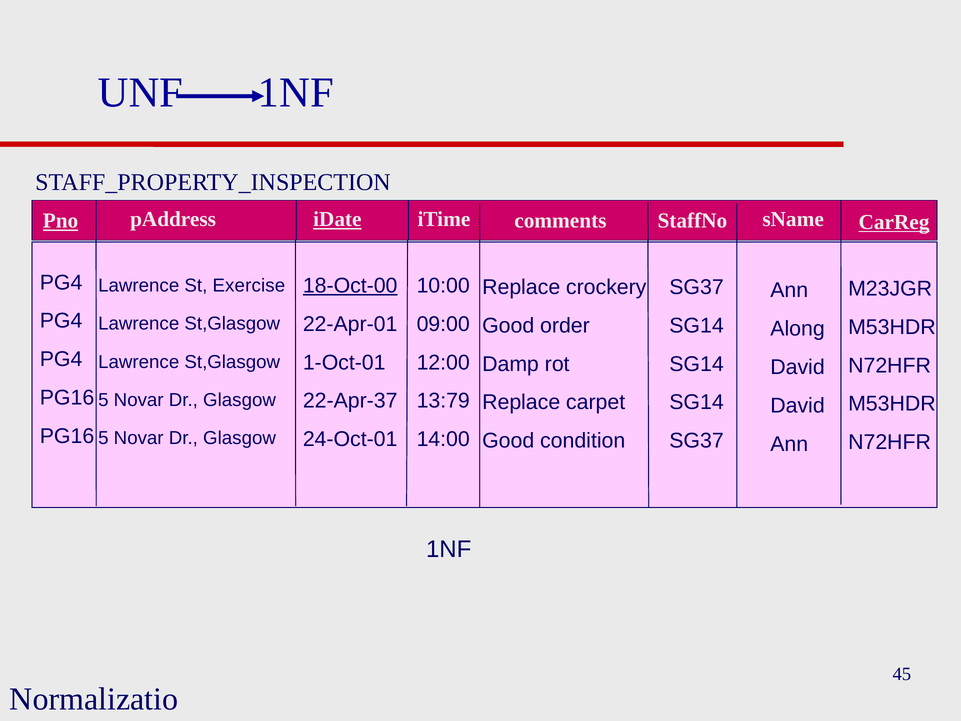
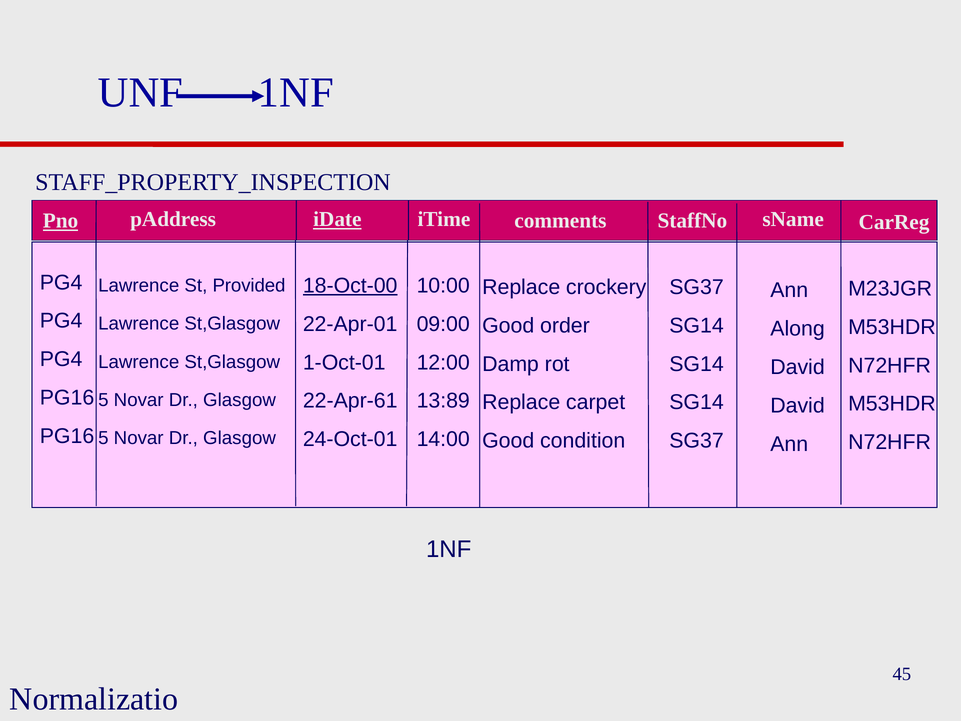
CarReg underline: present -> none (894, 222)
Exercise: Exercise -> Provided (249, 285)
22-Apr-37: 22-Apr-37 -> 22-Apr-61 (350, 401)
13:79: 13:79 -> 13:89 (443, 401)
